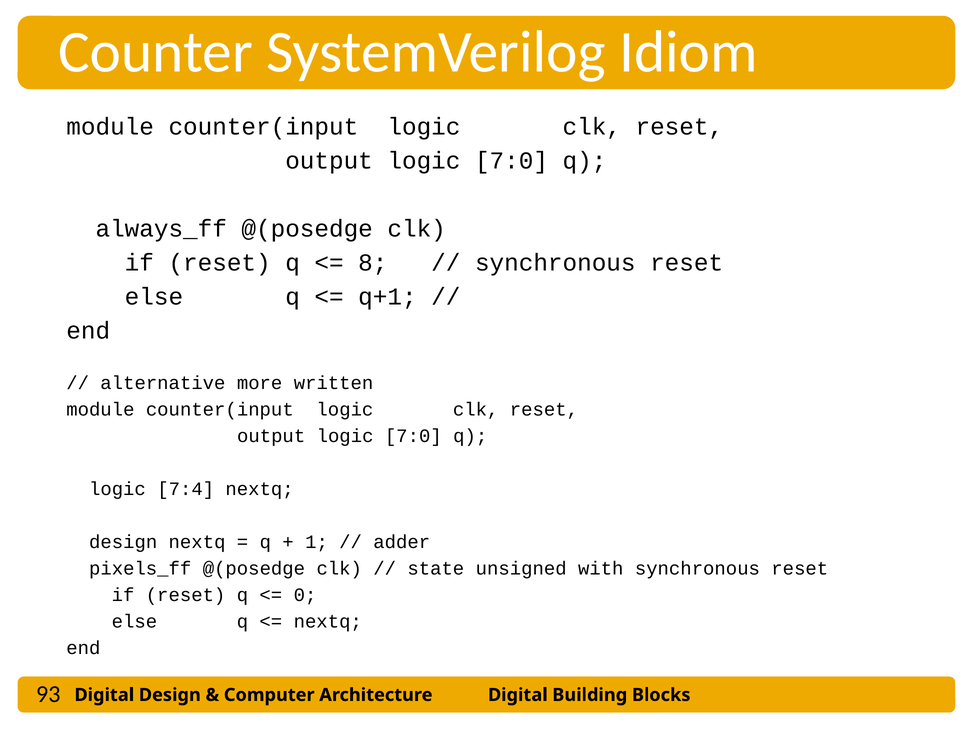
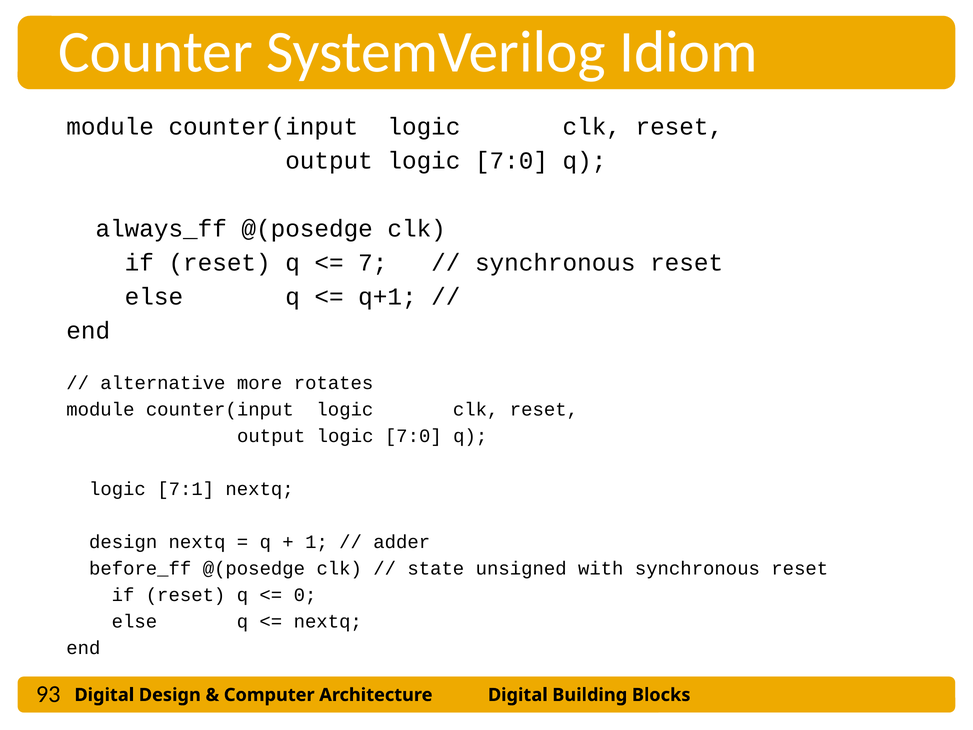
8: 8 -> 7 (373, 263)
written: written -> rotates (334, 383)
7:4: 7:4 -> 7:1 (186, 489)
pixels_ff: pixels_ff -> before_ff (140, 568)
